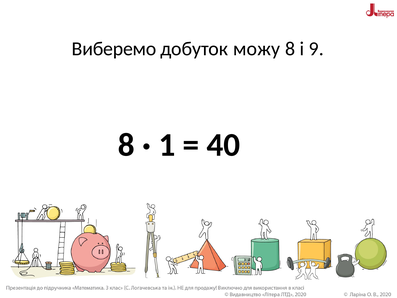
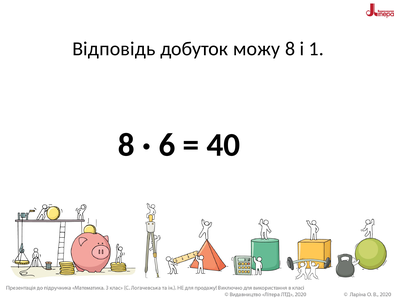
Виберемо: Виберемо -> Відповідь (114, 49)
9: 9 -> 1 (316, 49)
1: 1 -> 6 (167, 145)
